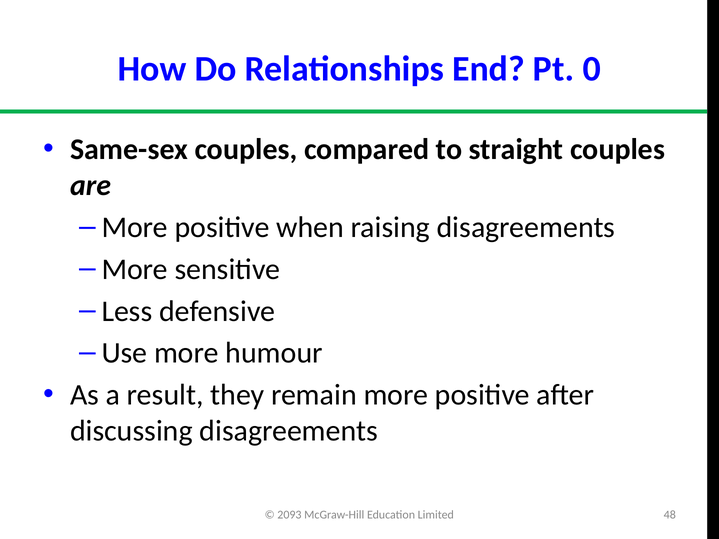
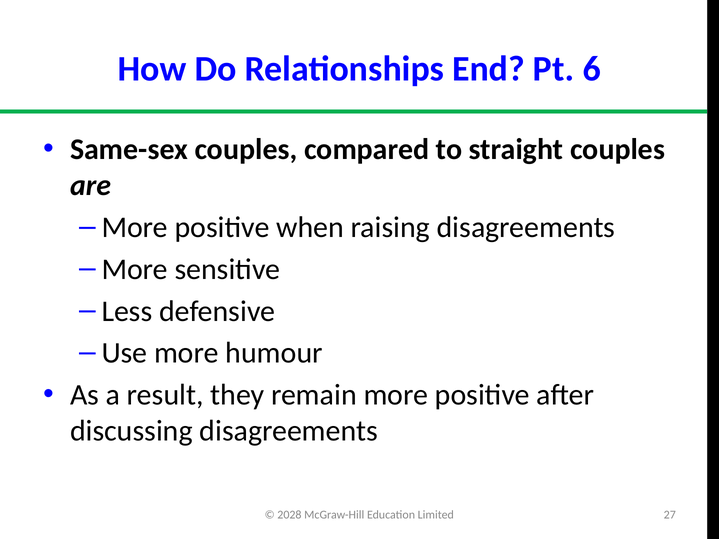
0: 0 -> 6 (592, 69)
2093: 2093 -> 2028 (289, 515)
48: 48 -> 27 (670, 515)
